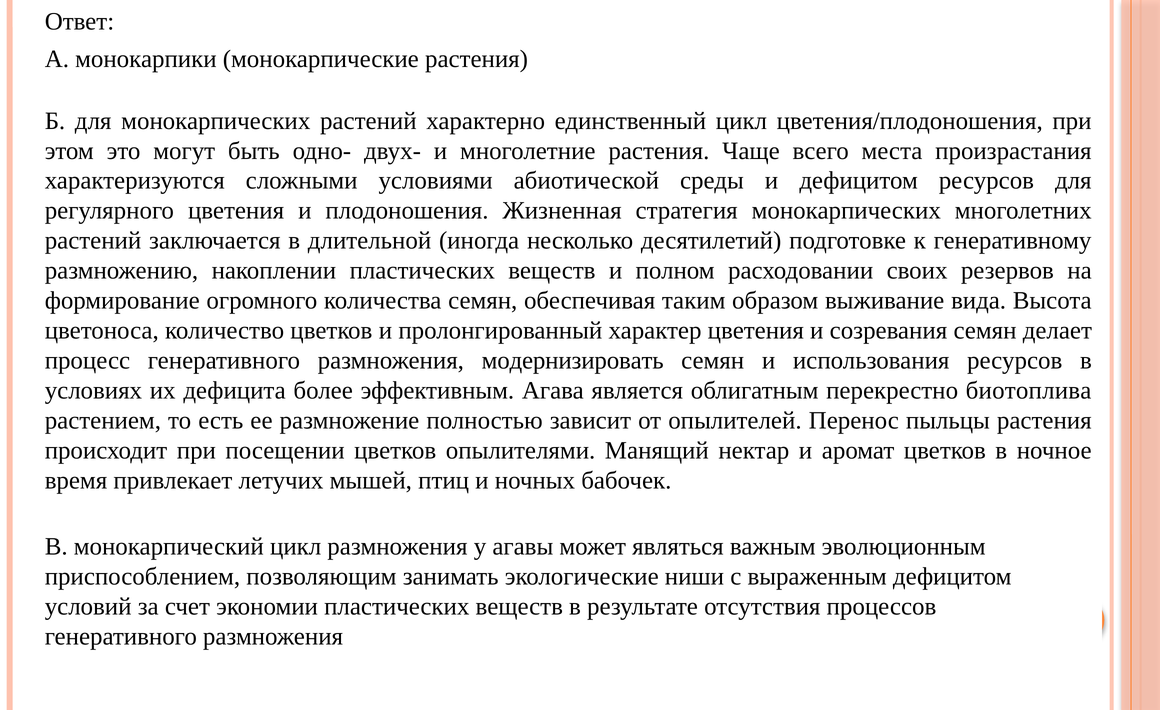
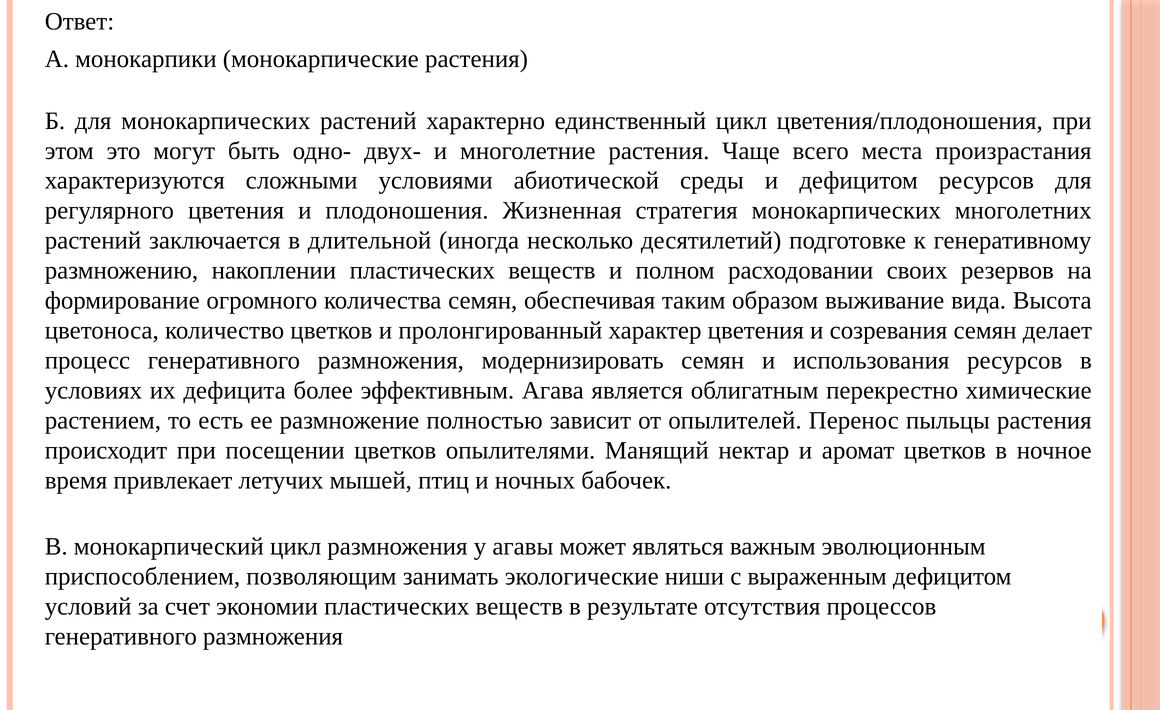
биотоплива: биотоплива -> химические (1029, 391)
